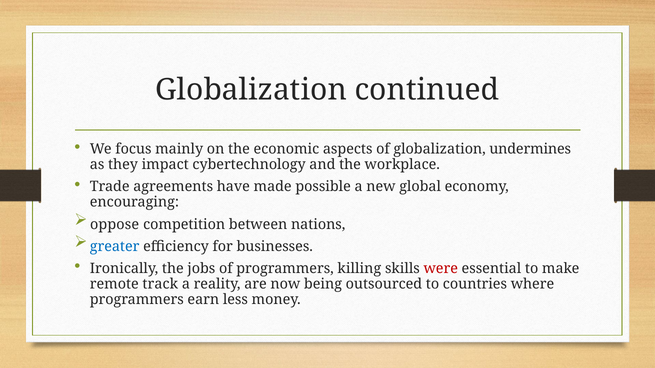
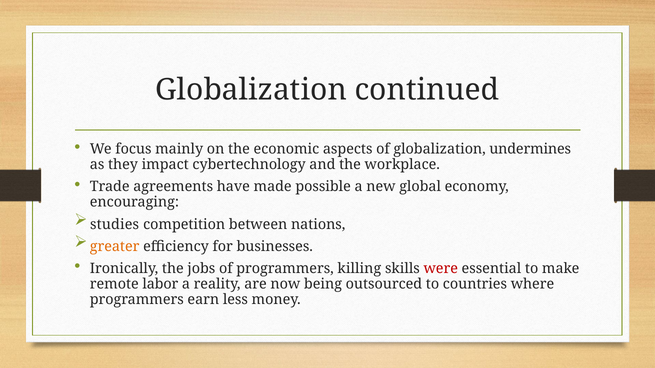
oppose: oppose -> studies (115, 225)
greater colour: blue -> orange (115, 247)
track: track -> labor (160, 284)
